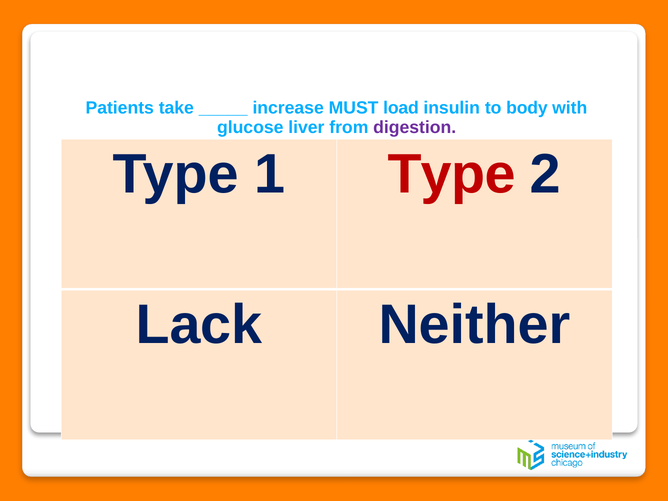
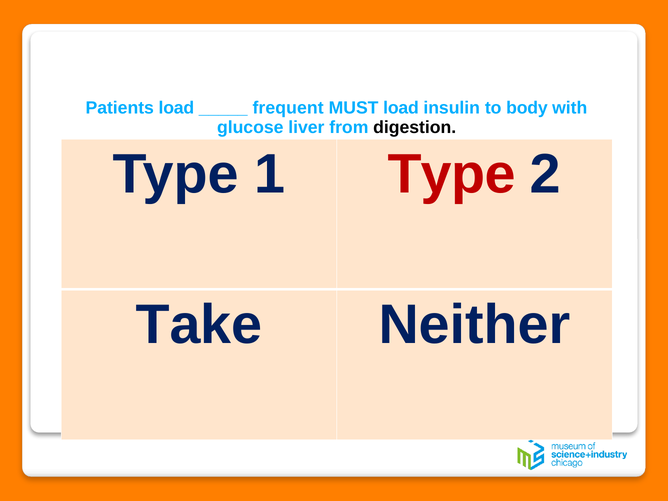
Patients take: take -> load (176, 108)
increase: increase -> frequent (288, 108)
digestion colour: purple -> black (415, 128)
Lack: Lack -> Take (199, 325)
